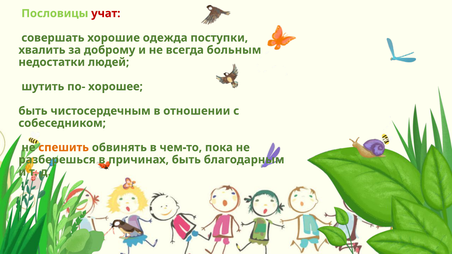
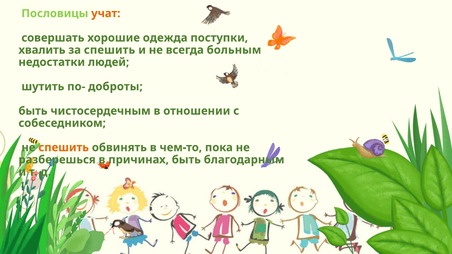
учат colour: red -> orange (106, 13)
за доброму: доброму -> спешить (110, 50)
хорошее: хорошее -> доброты (115, 87)
